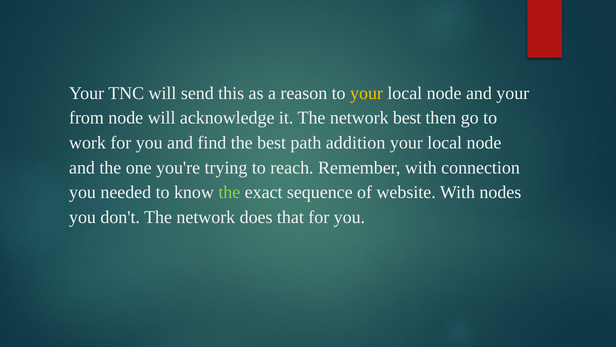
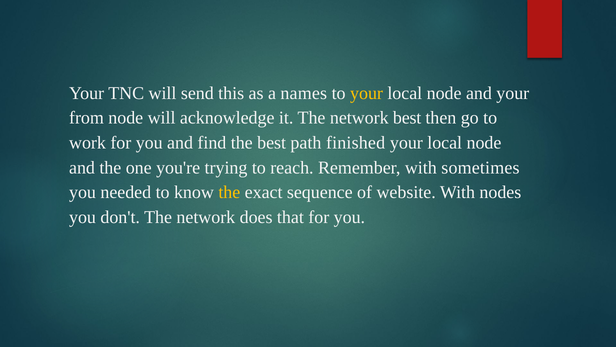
reason: reason -> names (304, 93)
addition: addition -> finished (356, 143)
connection: connection -> sometimes (480, 167)
the colour: light green -> yellow (229, 192)
